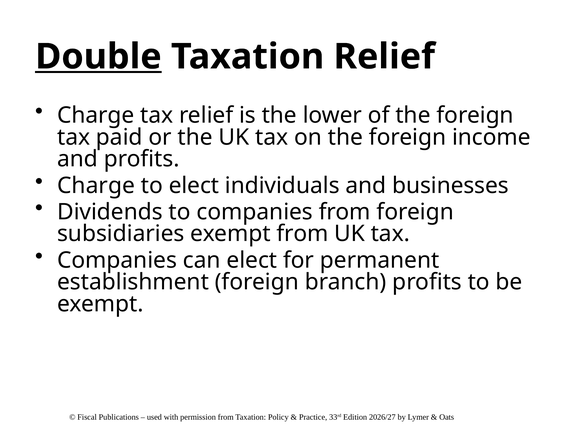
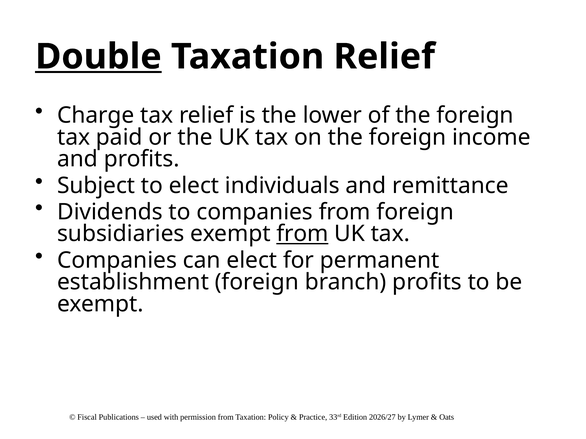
Charge: Charge -> Subject (96, 186)
businesses: businesses -> remittance (450, 186)
from underline: none -> present (302, 234)
